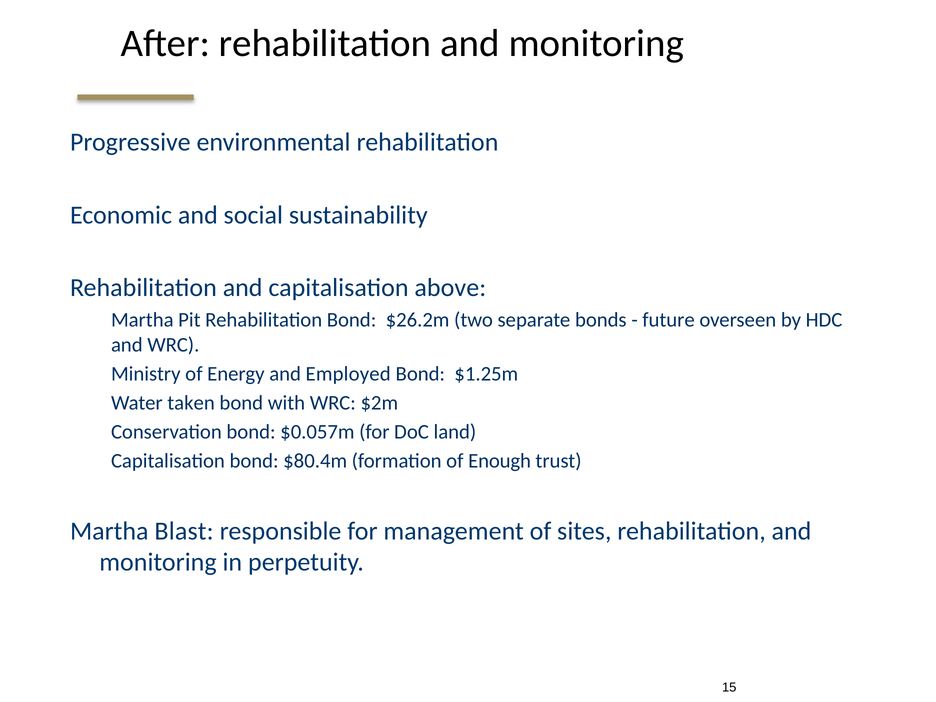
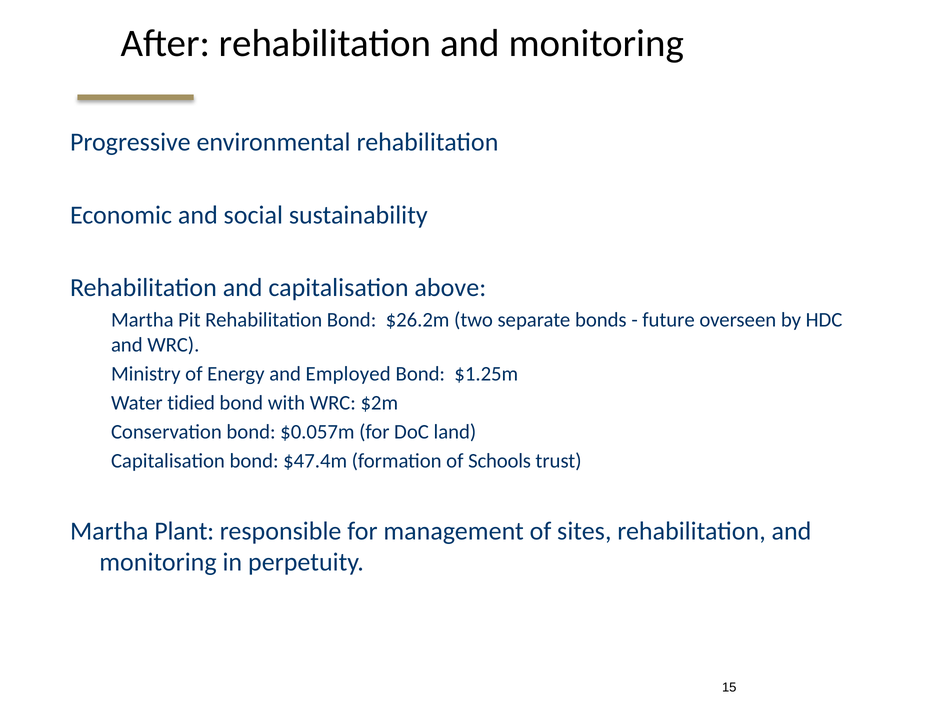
taken: taken -> tidied (191, 403)
$80.4m: $80.4m -> $47.4m (315, 461)
Enough: Enough -> Schools (500, 461)
Blast: Blast -> Plant (184, 531)
